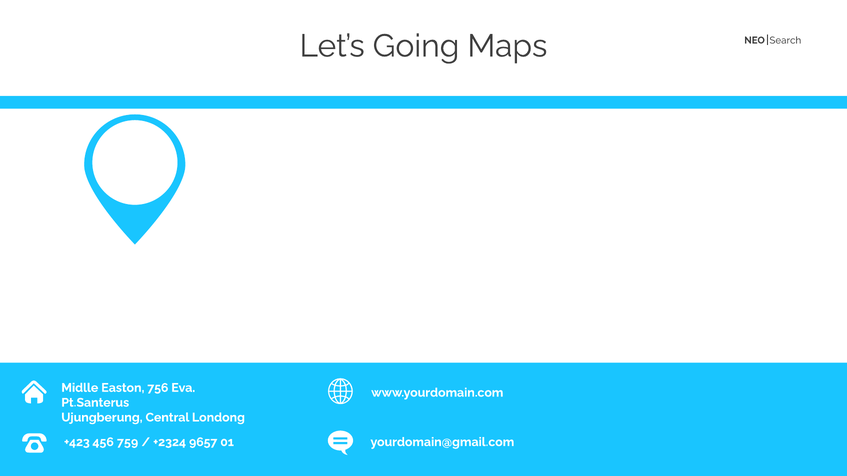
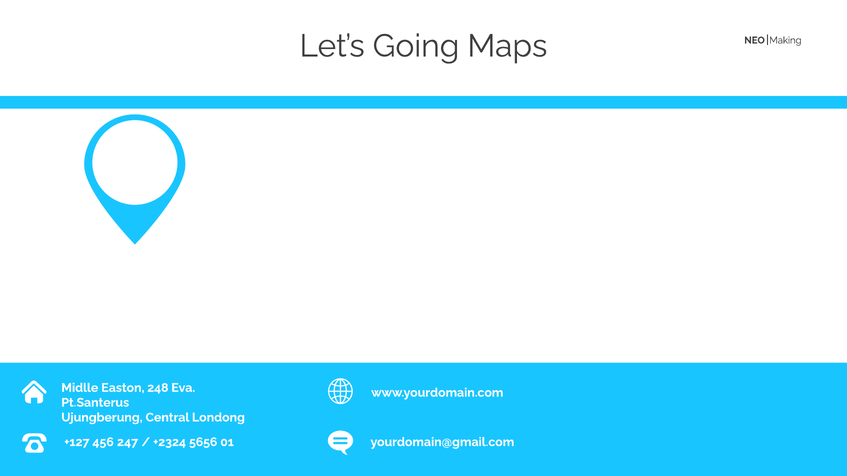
Search: Search -> Making (785, 40)
756: 756 -> 248 (158, 388)
+423: +423 -> +127 (77, 442)
759: 759 -> 247 (128, 442)
9657: 9657 -> 5656 (203, 442)
